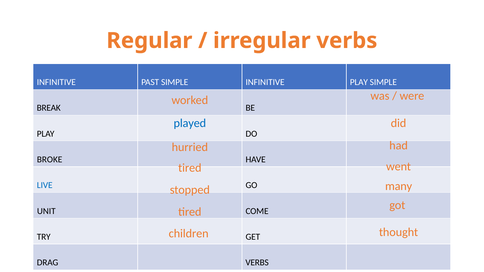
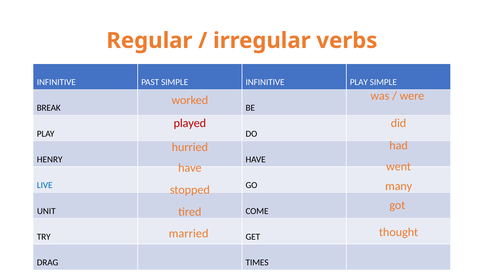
played colour: blue -> red (190, 123)
BROKE: BROKE -> HENRY (50, 160)
tired: tired -> have (190, 168)
children: children -> married (189, 234)
DRAG VERBS: VERBS -> TIMES (257, 263)
